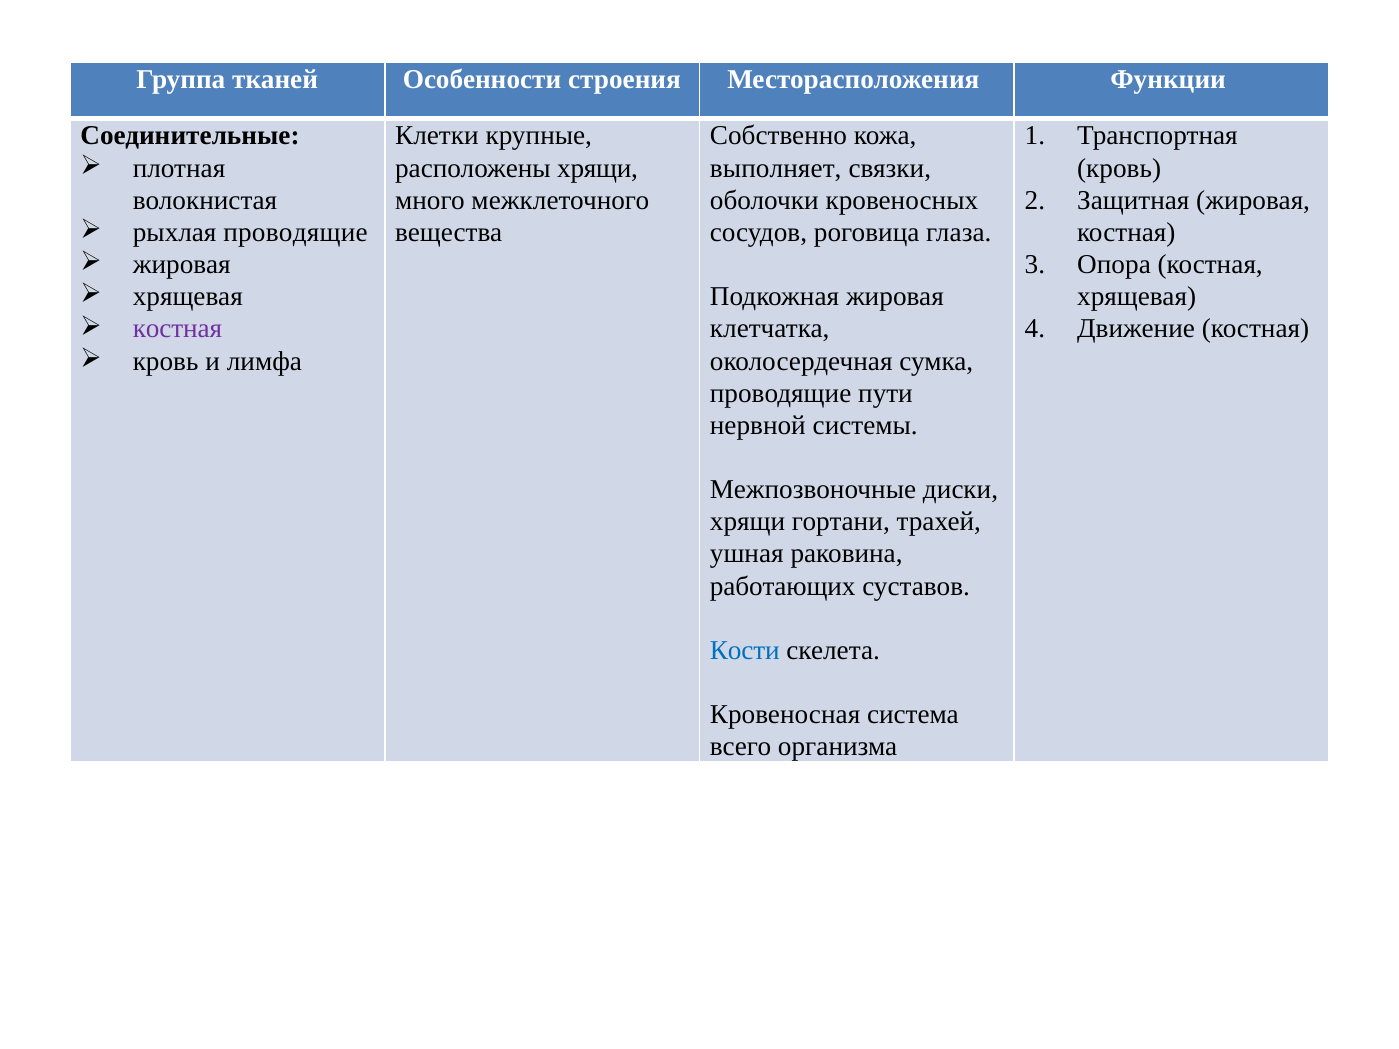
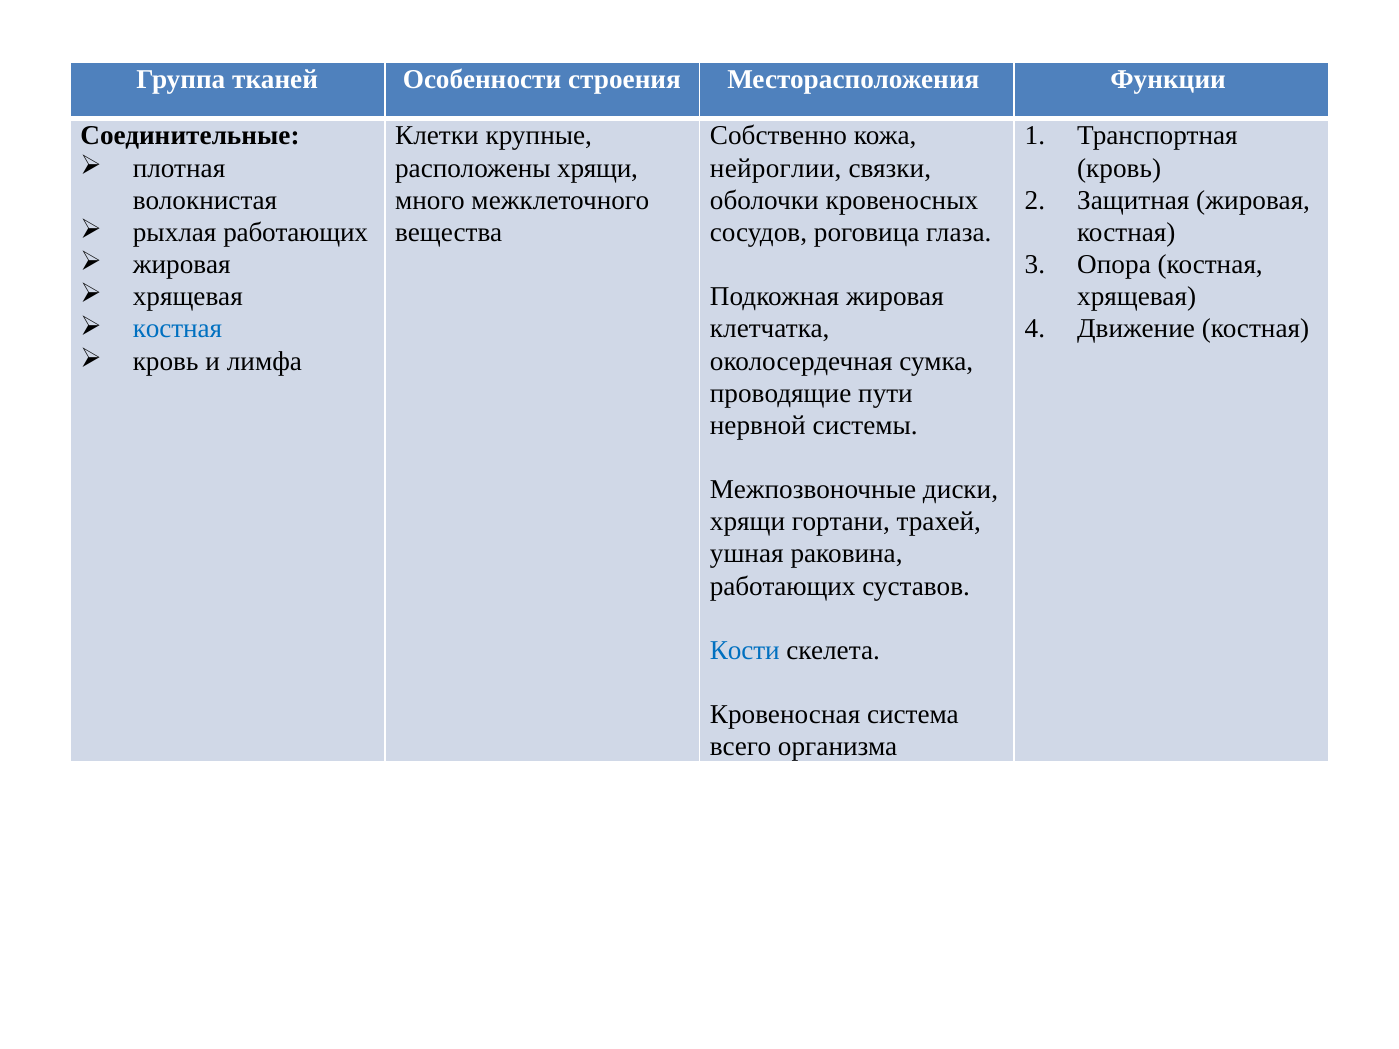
выполняет: выполняет -> нейроглии (776, 168)
рыхлая проводящие: проводящие -> работающих (296, 232)
костная colour: purple -> blue (178, 329)
